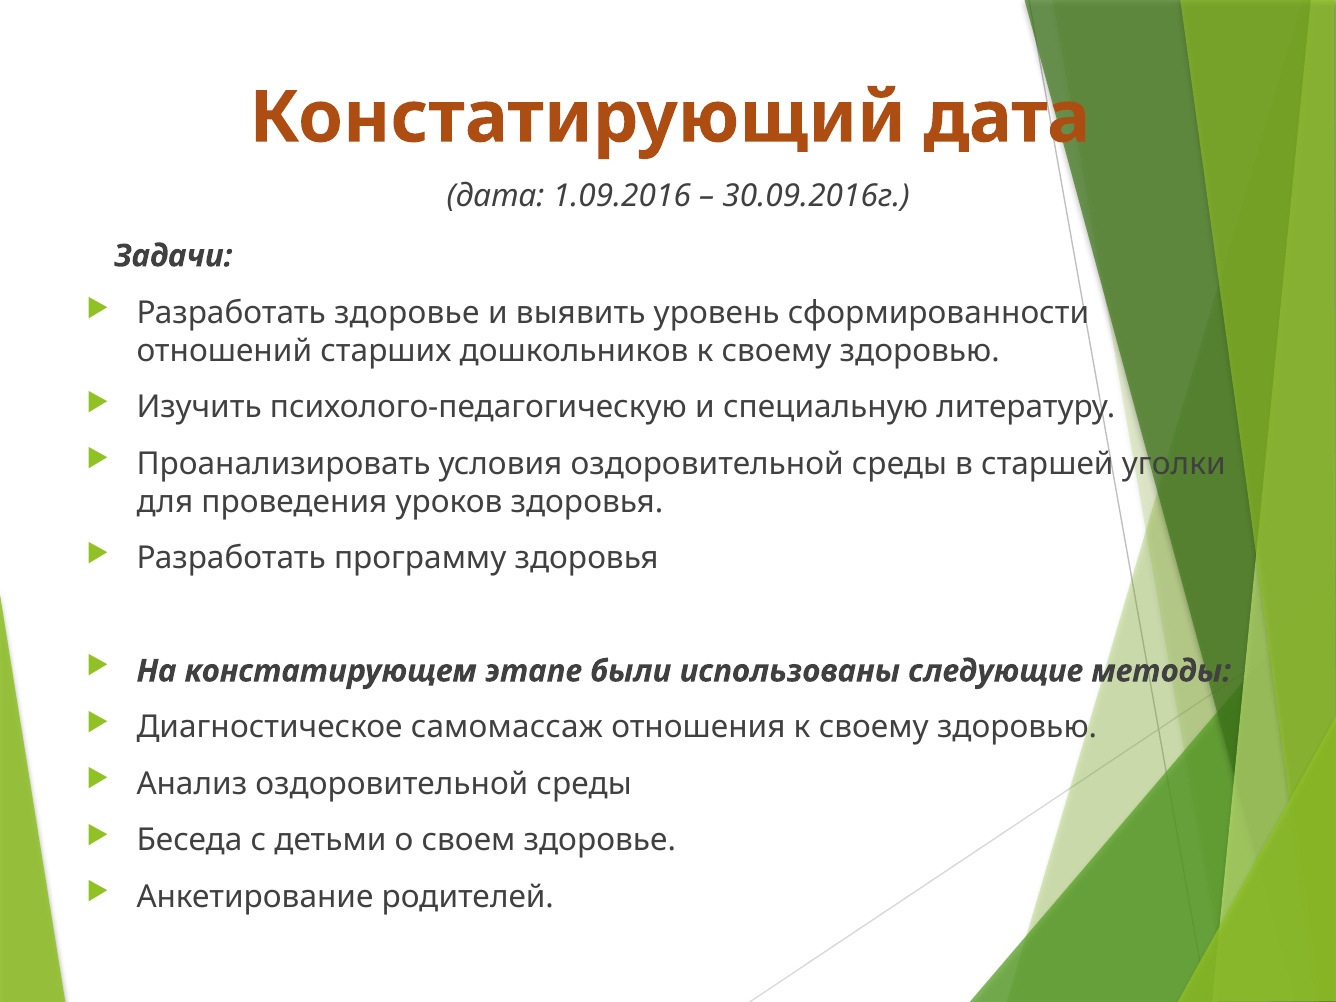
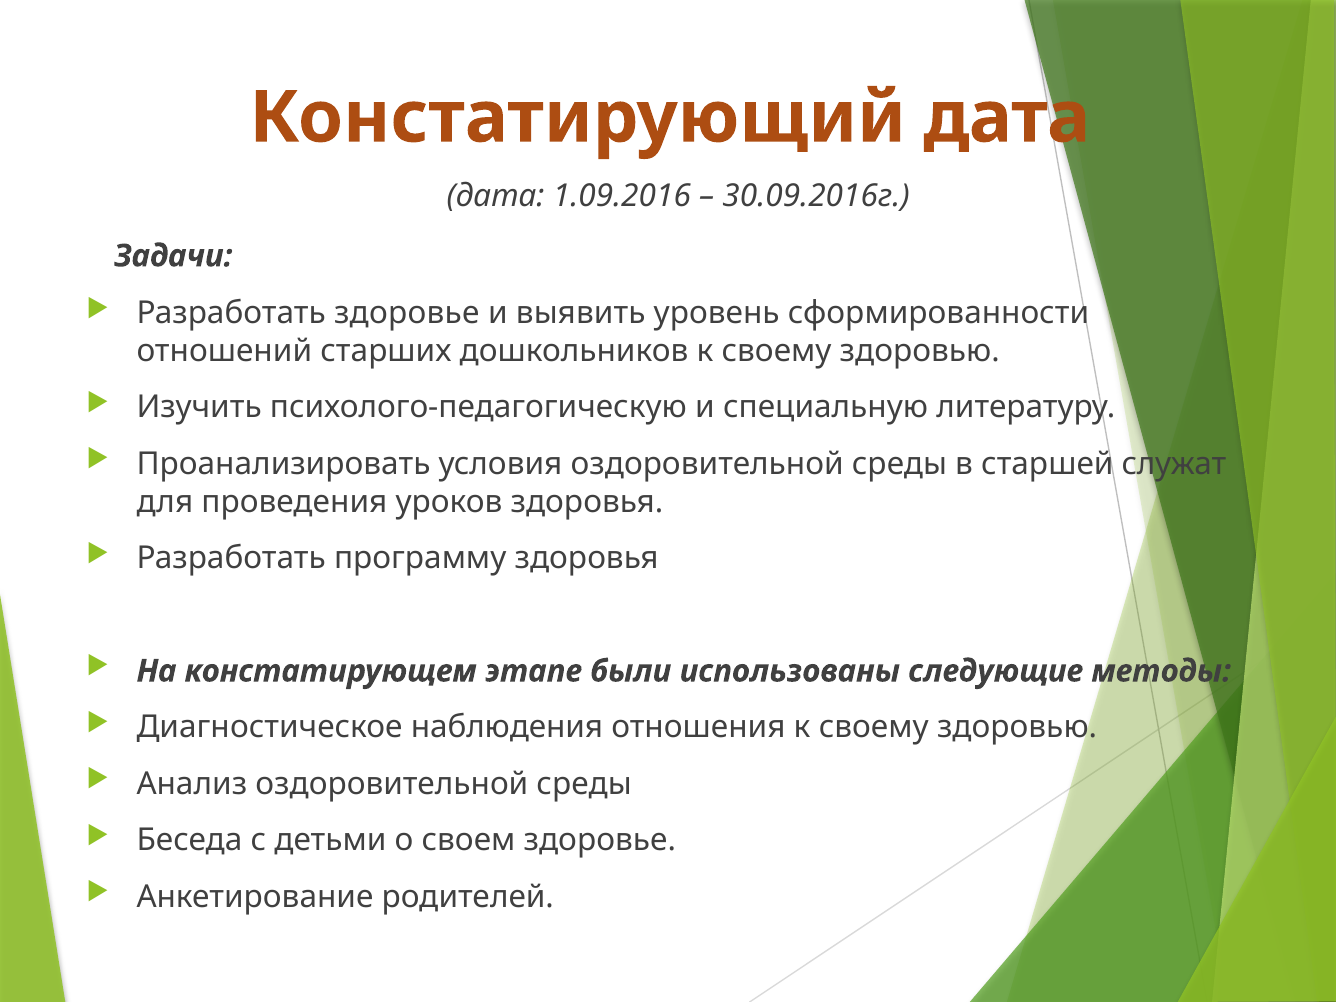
уголки: уголки -> служат (1174, 464)
самомассаж: самомассаж -> наблюдения (507, 728)
